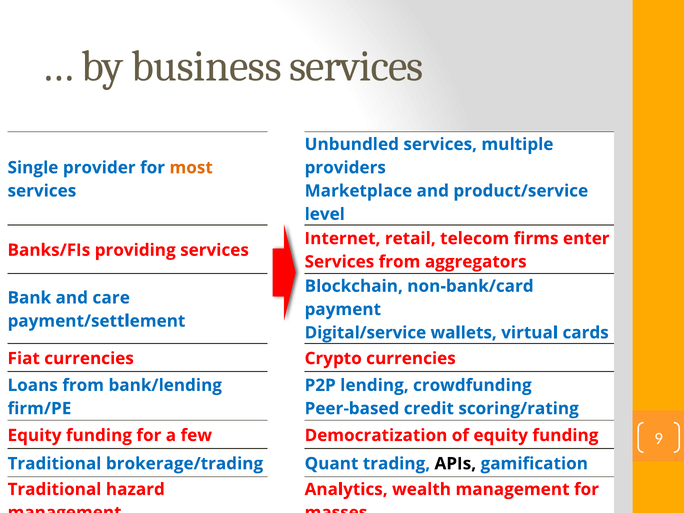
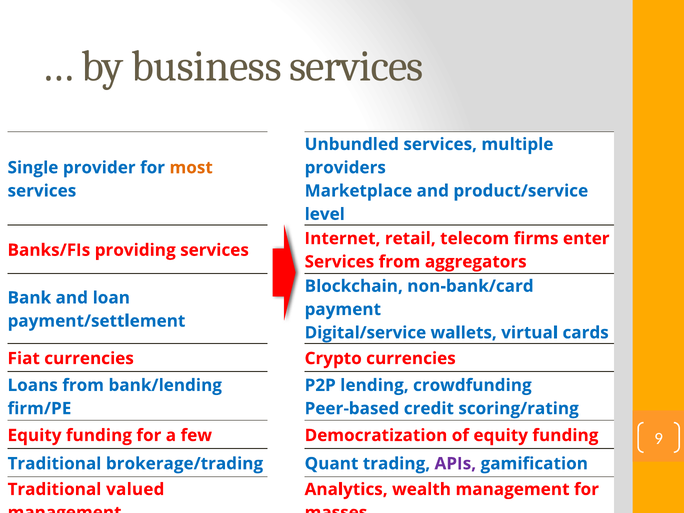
care: care -> loan (111, 298)
APIs colour: black -> purple (455, 464)
hazard: hazard -> valued (135, 489)
